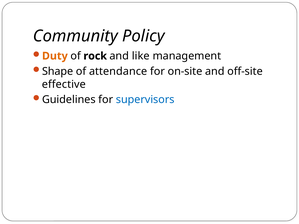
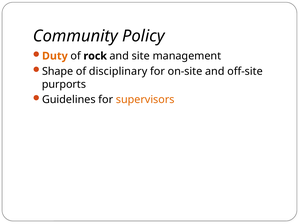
like: like -> site (141, 56)
attendance: attendance -> disciplinary (118, 71)
effective: effective -> purports (64, 84)
supervisors colour: blue -> orange (145, 100)
